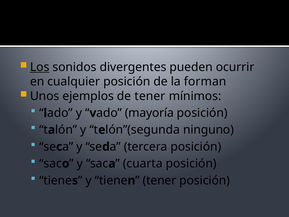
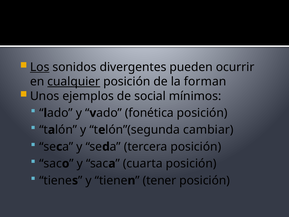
cualquier underline: none -> present (74, 81)
de tener: tener -> social (150, 96)
mayoría: mayoría -> fonética (149, 113)
ninguno: ninguno -> cambiar (208, 130)
